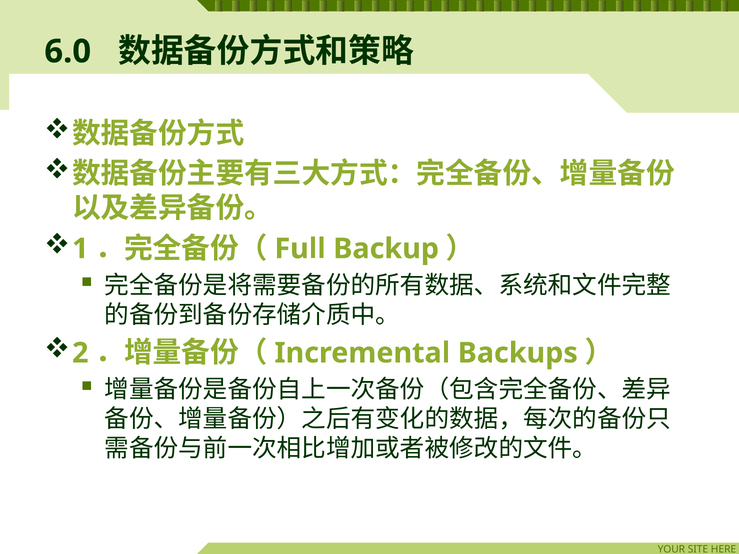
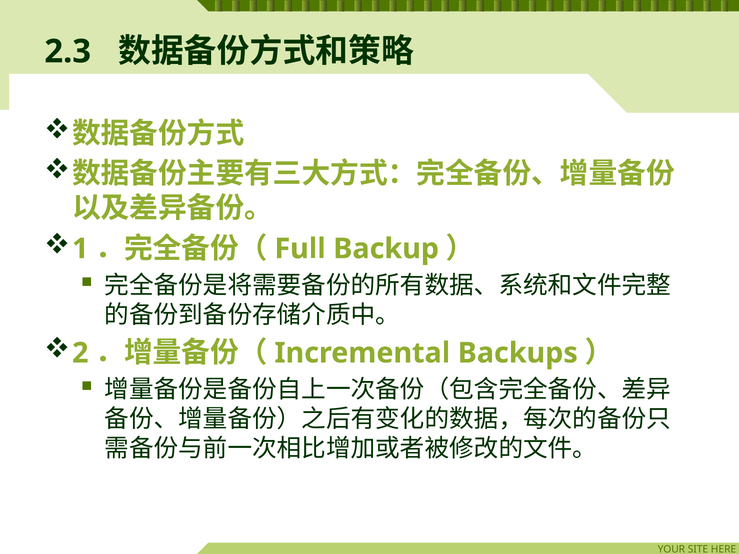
6.0: 6.0 -> 2.3 (68, 52)
